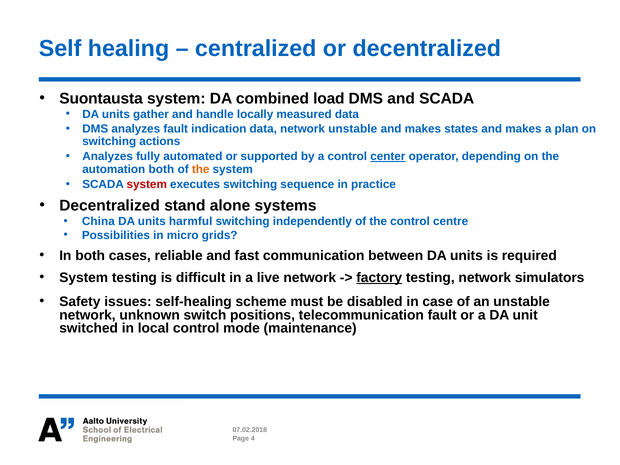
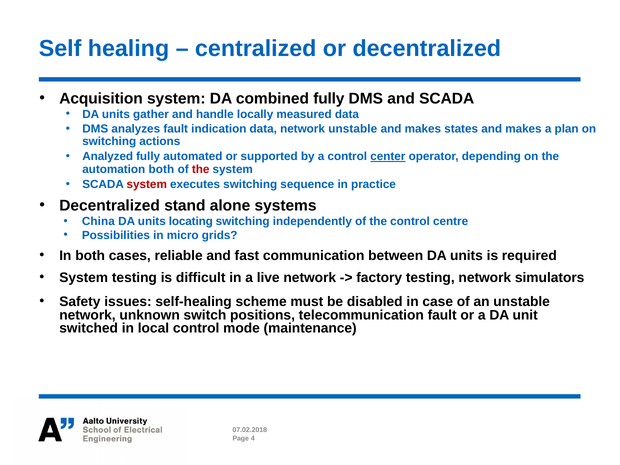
Suontausta: Suontausta -> Acquisition (101, 99)
combined load: load -> fully (329, 99)
Analyzes: Analyzes -> Analyzed (108, 157)
the colour: orange -> red (201, 169)
harmful: harmful -> locating (191, 221)
factory underline: present -> none (379, 277)
